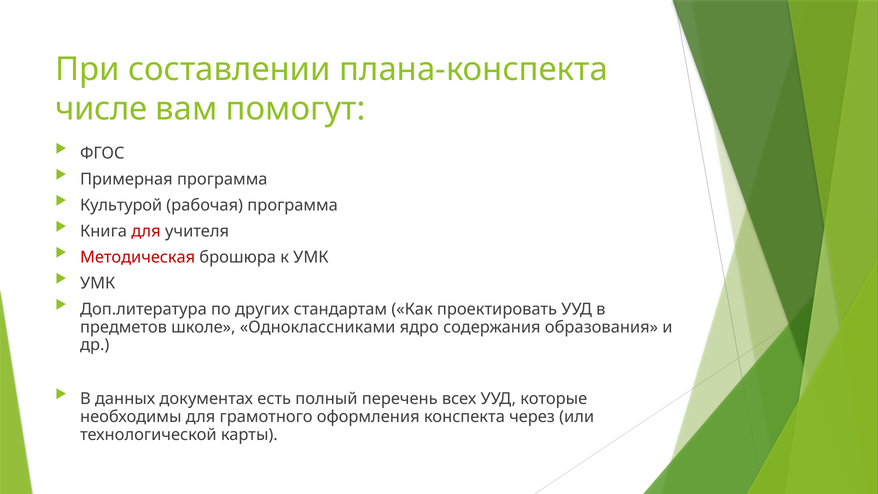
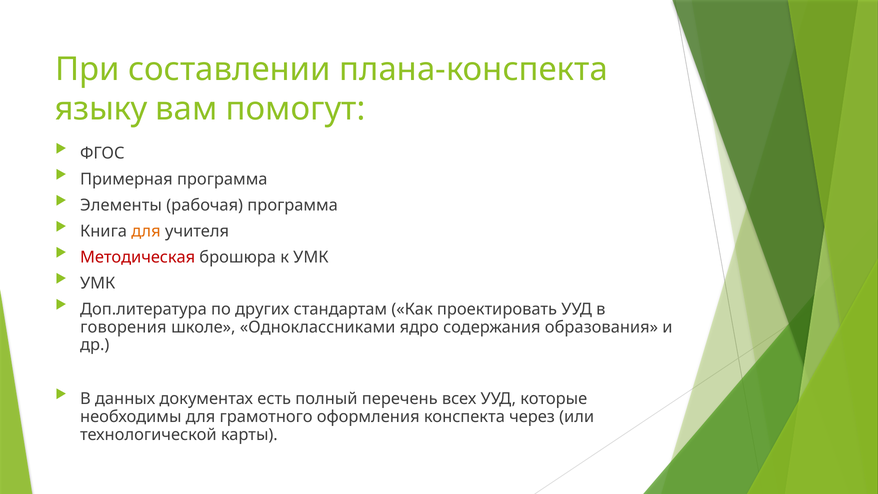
числе: числе -> языку (101, 109)
Культурой: Культурой -> Элементы (121, 205)
для colour: red -> orange (146, 231)
предметов: предметов -> говорения (123, 327)
